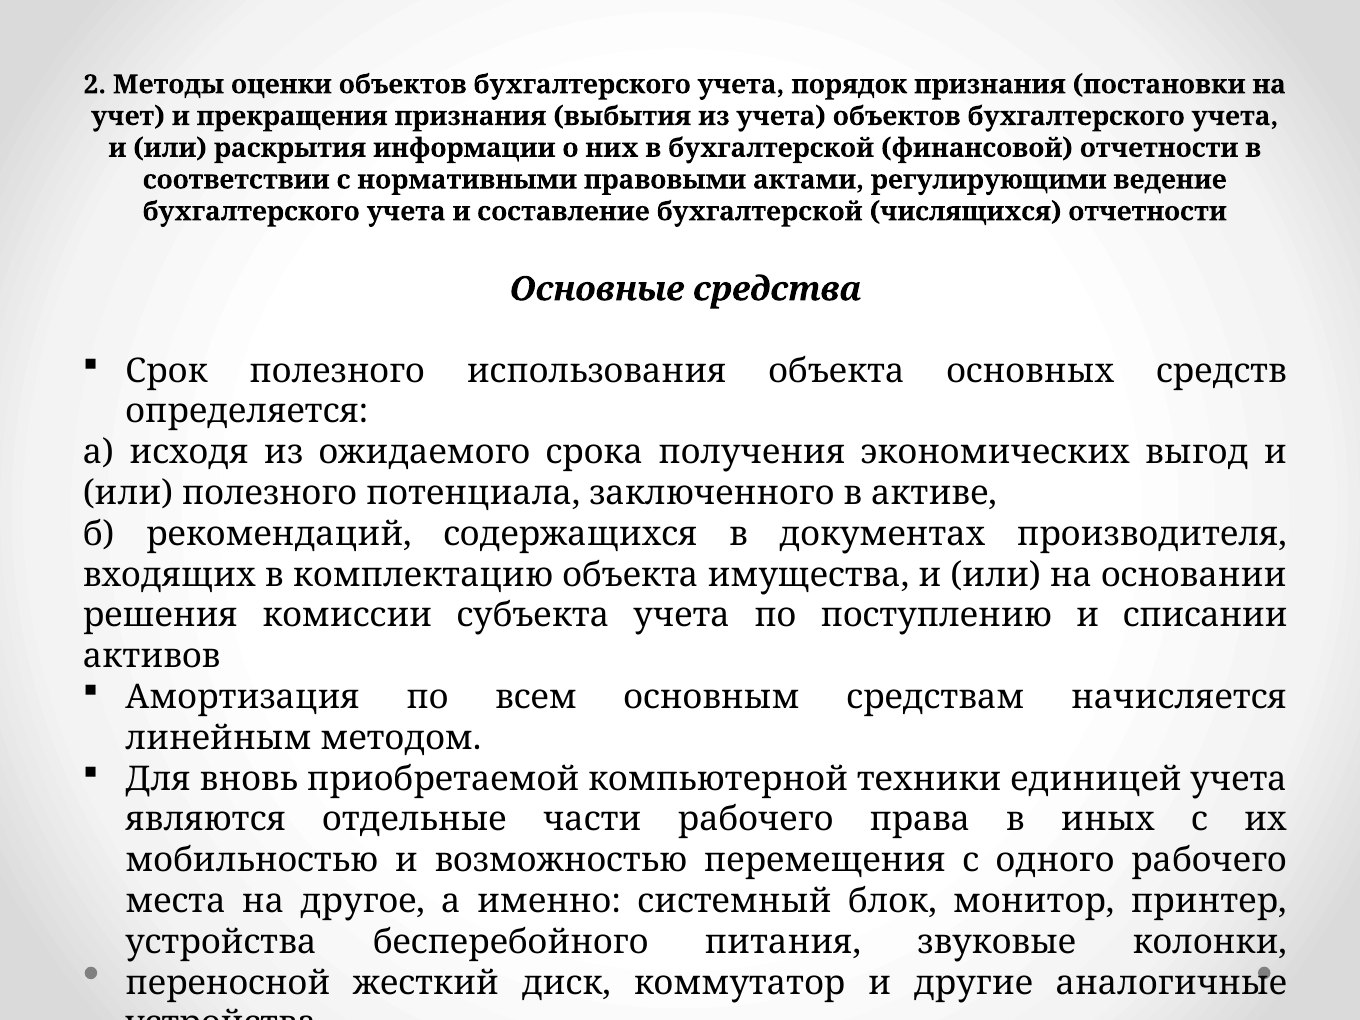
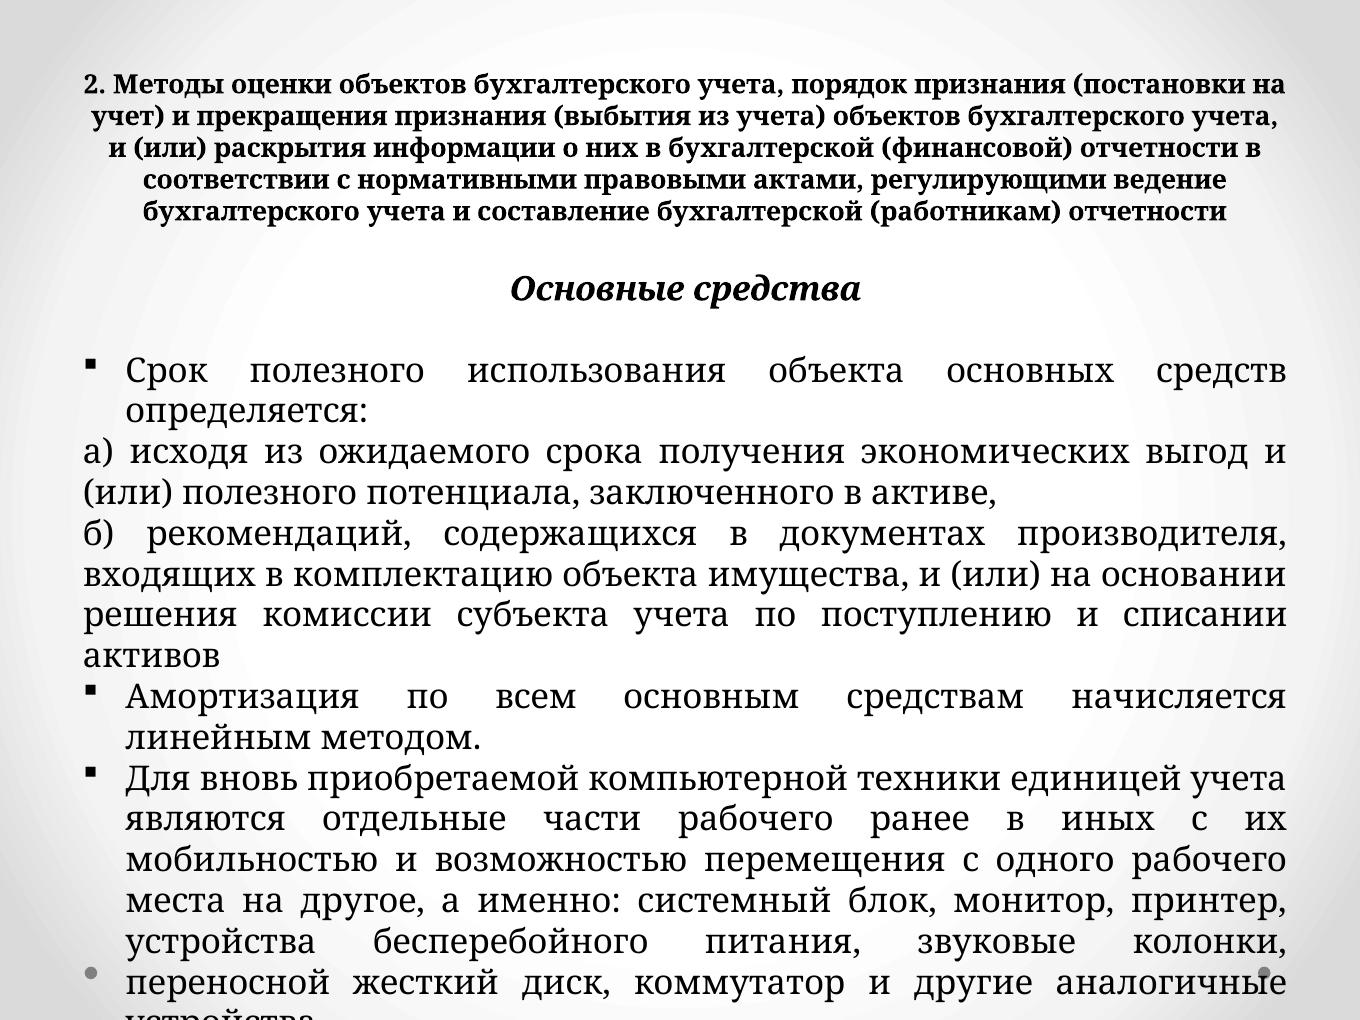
числящихся: числящихся -> работникам (965, 212)
права: права -> ранее (920, 820)
